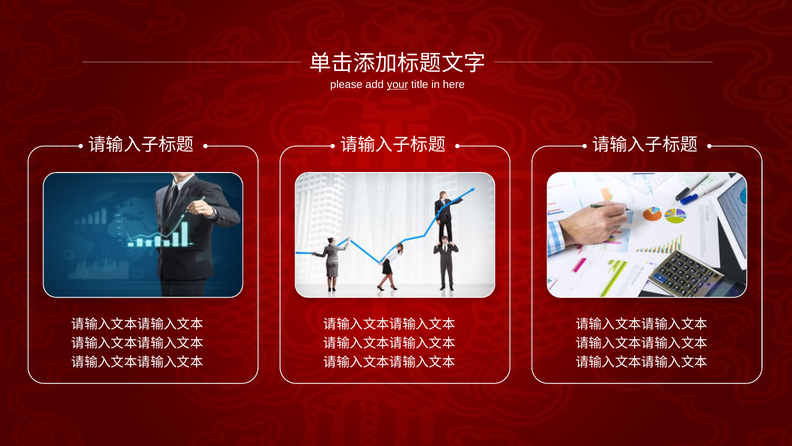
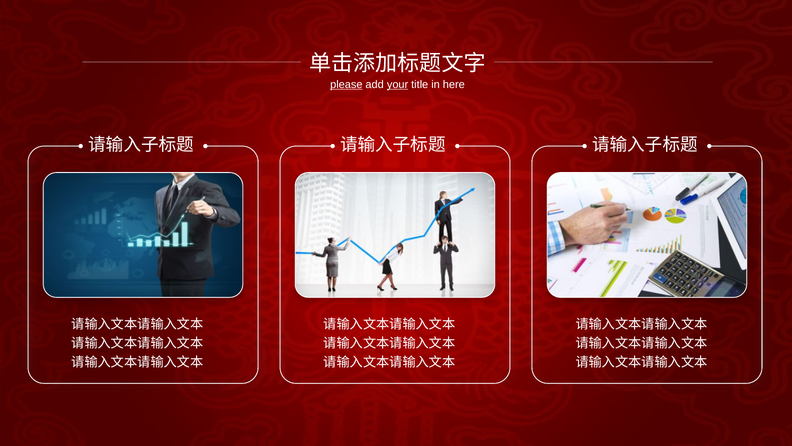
please underline: none -> present (346, 84)
